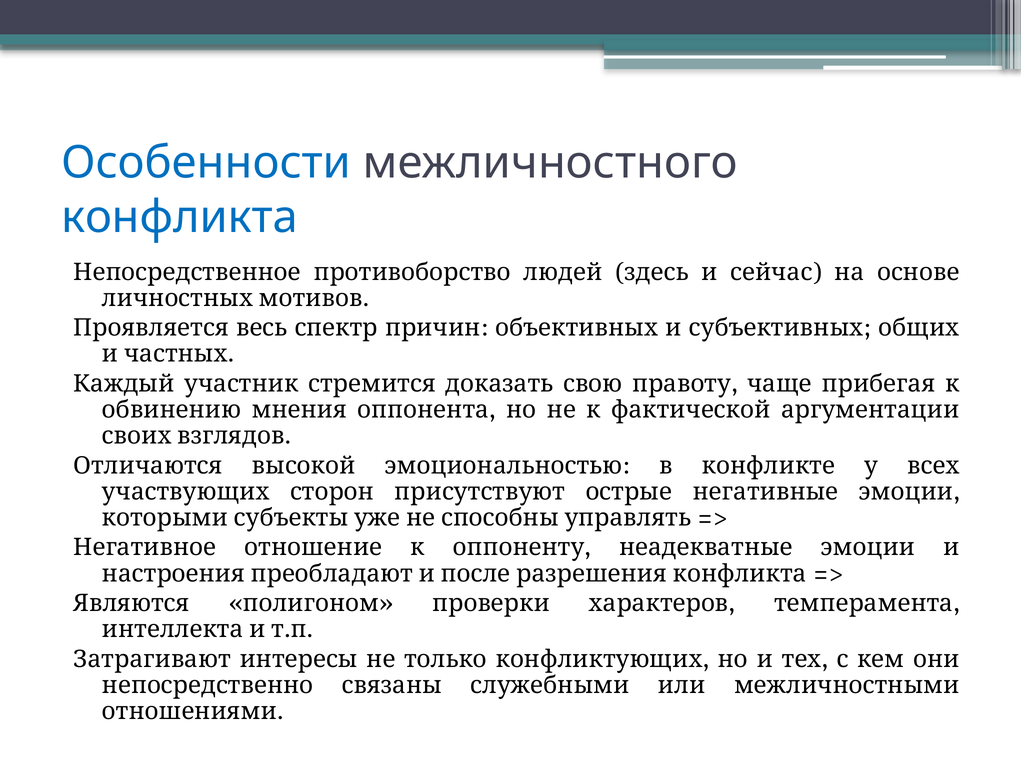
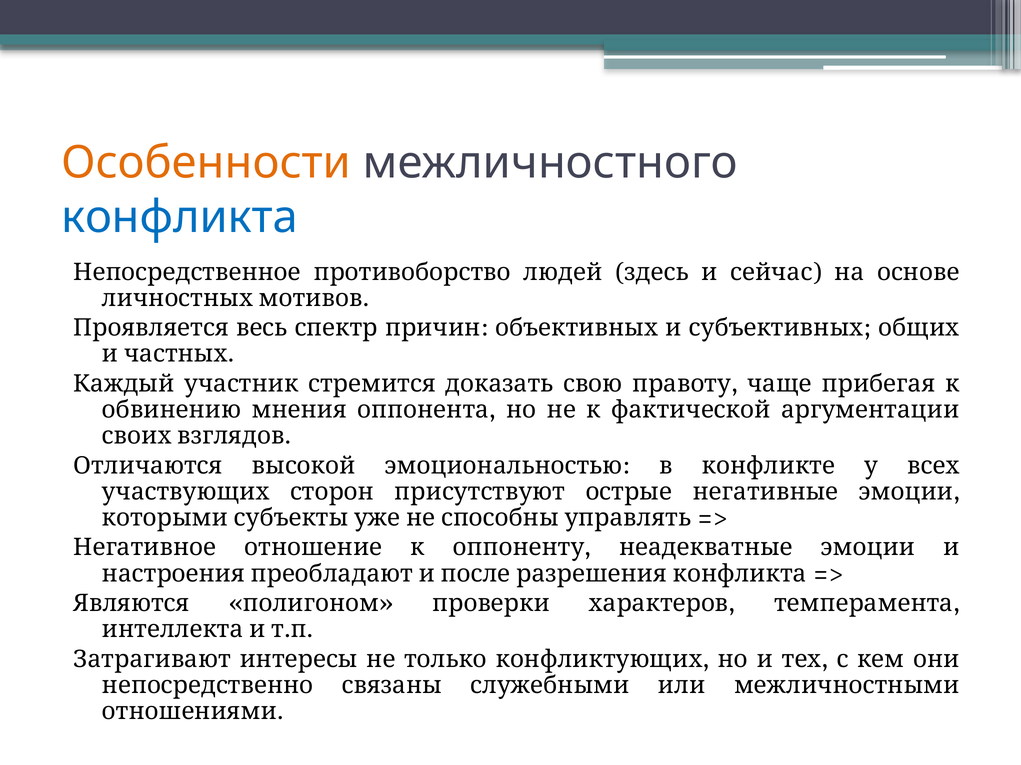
Особенности colour: blue -> orange (206, 163)
